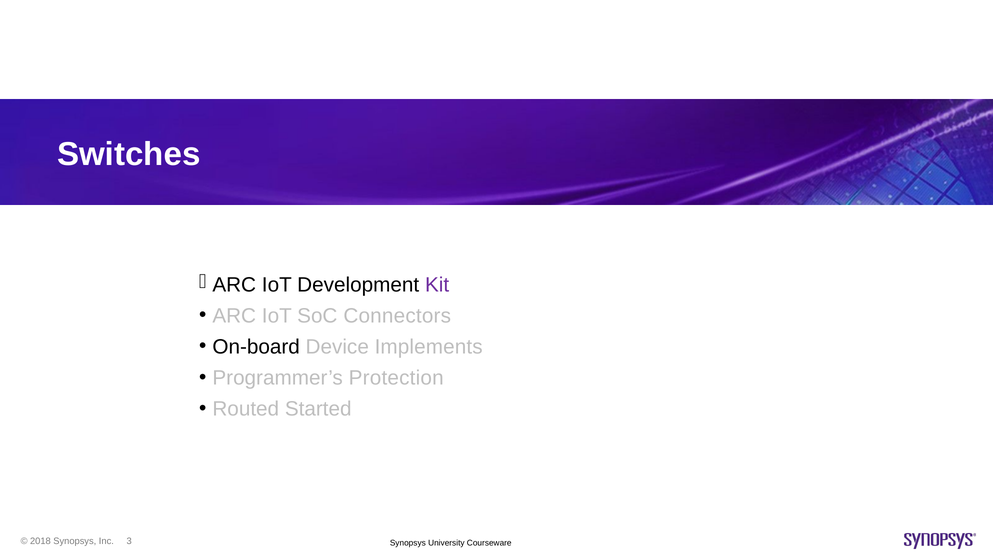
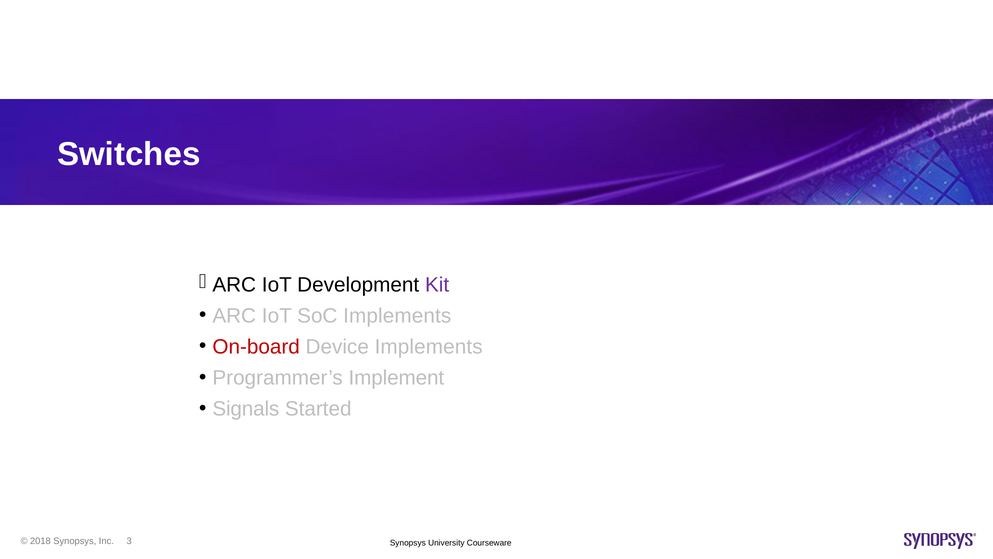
SoC Connectors: Connectors -> Implements (397, 315)
On-board colour: black -> red (256, 347)
Protection: Protection -> Implement (396, 378)
Routed: Routed -> Signals (246, 409)
